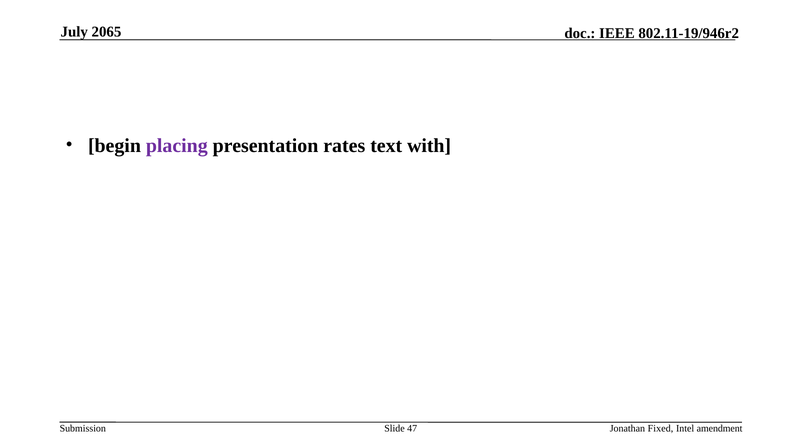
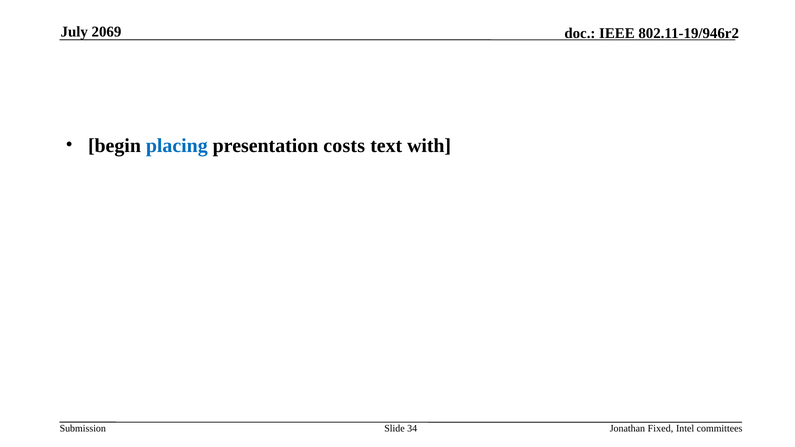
2065: 2065 -> 2069 (106, 32)
placing colour: purple -> blue (177, 146)
rates: rates -> costs (344, 146)
47: 47 -> 34 (412, 429)
amendment: amendment -> committees (720, 429)
